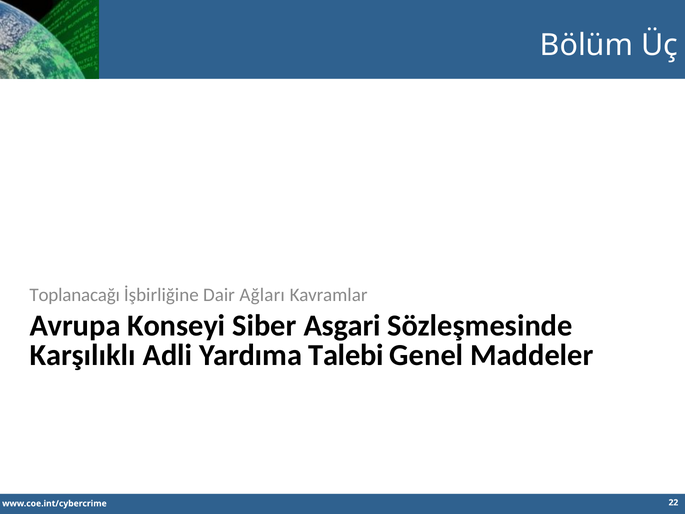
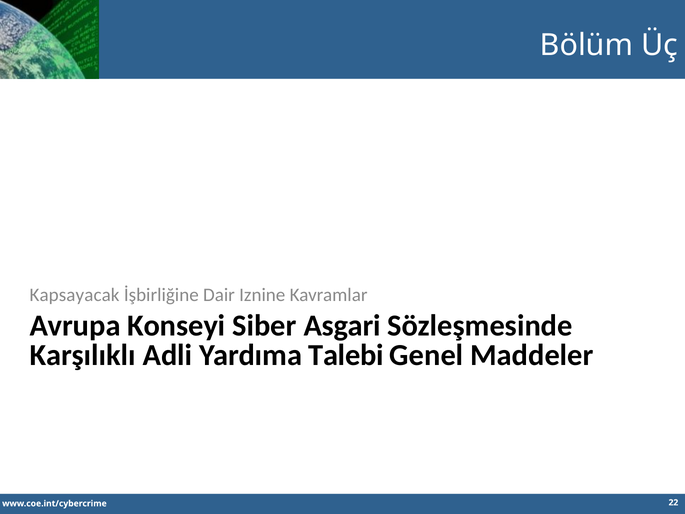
Toplanacağı: Toplanacağı -> Kapsayacak (75, 295)
Ağları: Ağları -> Iznine (262, 295)
